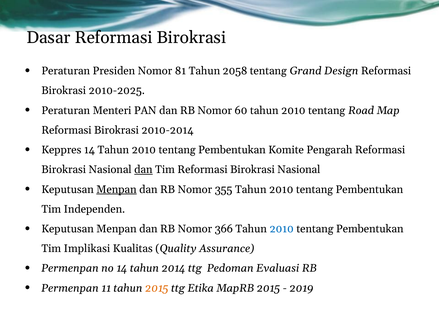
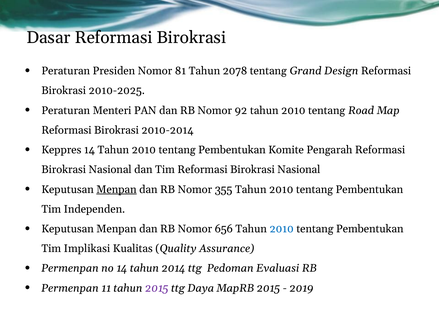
2058: 2058 -> 2078 (235, 71)
60: 60 -> 92 (241, 111)
dan underline: present -> none (143, 170)
366: 366 -> 656 (224, 229)
2015 colour: orange -> purple (157, 288)
Etika: Etika -> Daya (201, 288)
